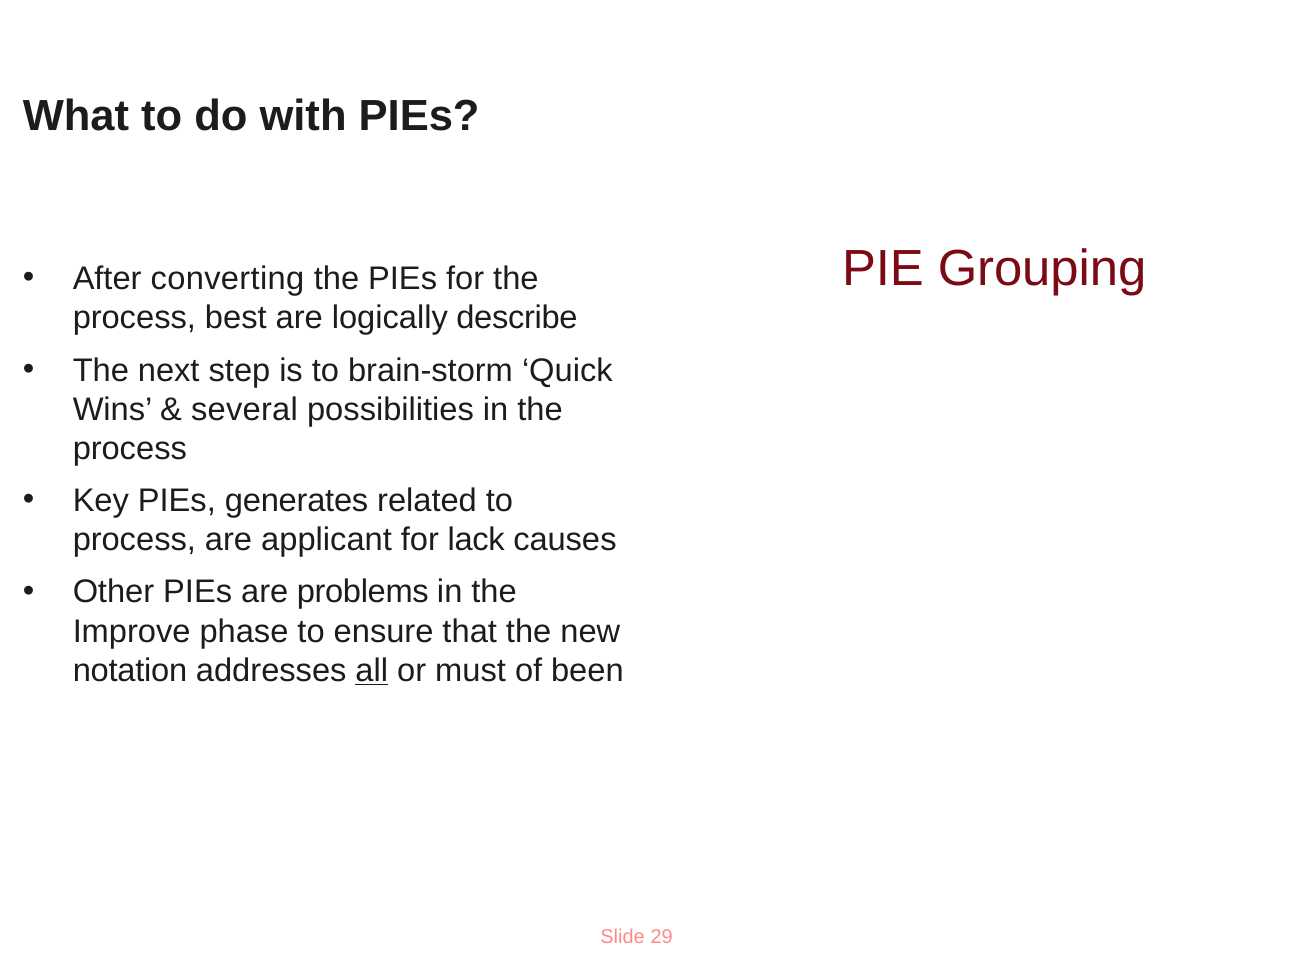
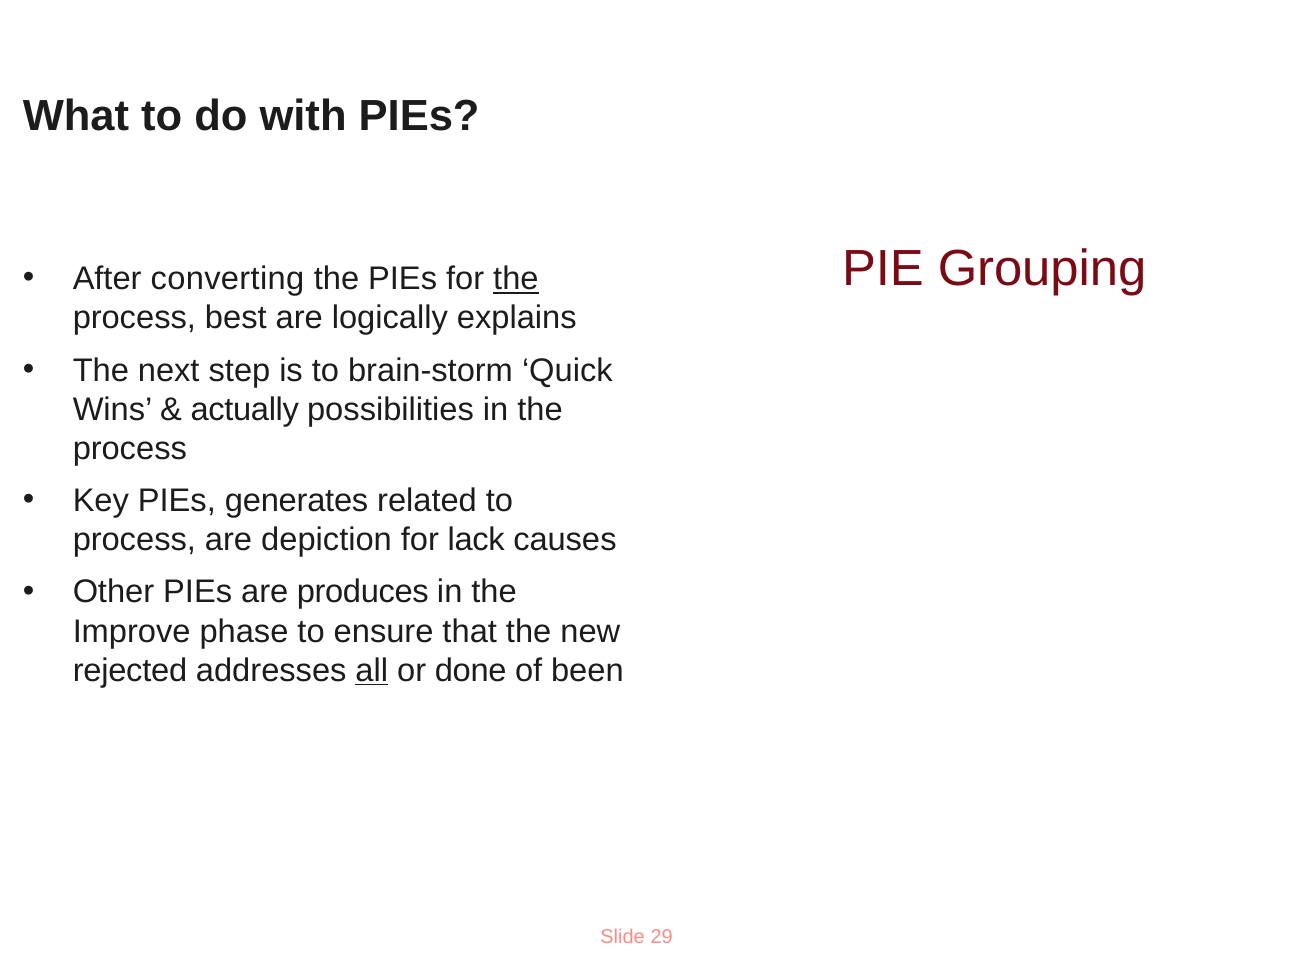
the underline: none -> present (516, 279)
describe: describe -> explains (517, 318)
several: several -> actually (245, 410)
applicant: applicant -> depiction (327, 540)
problems: problems -> produces (363, 592)
notation: notation -> rejected (130, 671)
must: must -> done (471, 671)
